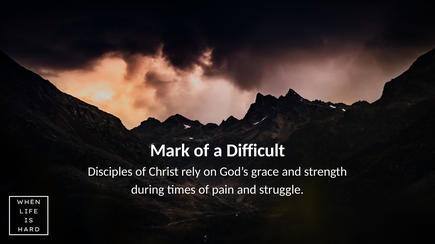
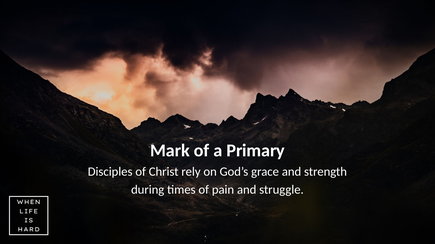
Difficult: Difficult -> Primary (256, 151)
